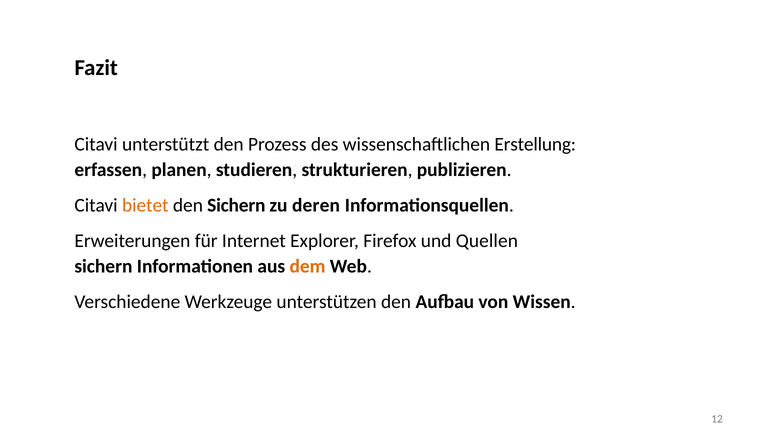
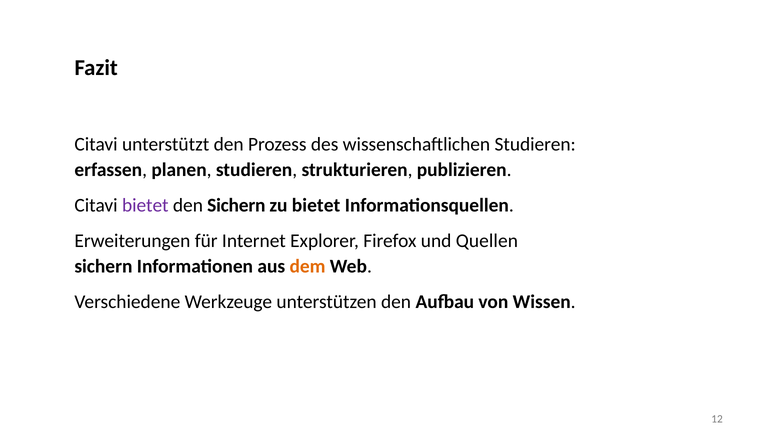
wissenschaftlichen Erstellung: Erstellung -> Studieren (535, 144)
bietet colour: orange -> purple (145, 205)
zu deren: deren -> bietet (316, 205)
